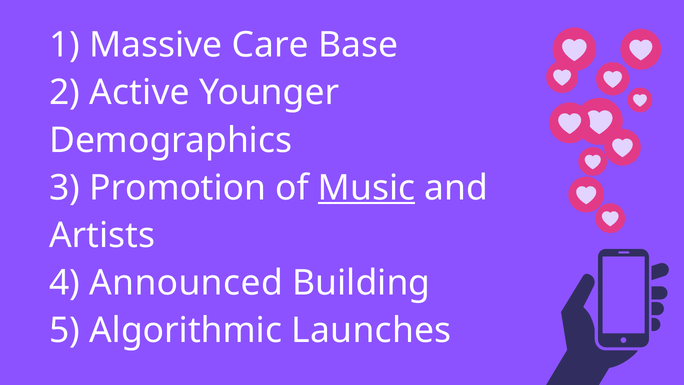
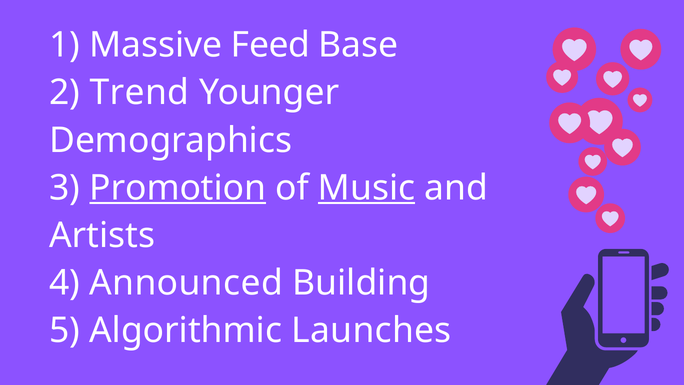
Care: Care -> Feed (271, 45)
Active: Active -> Trend (140, 93)
Promotion underline: none -> present (178, 188)
